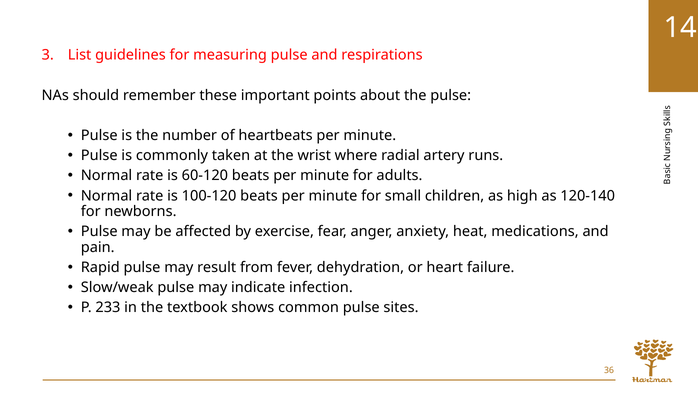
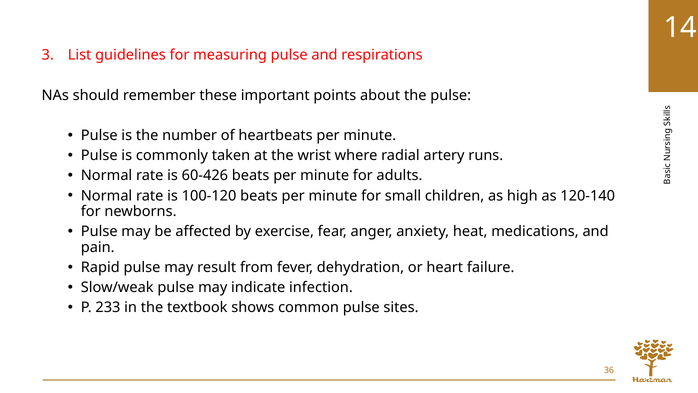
60-120: 60-120 -> 60-426 (205, 175)
